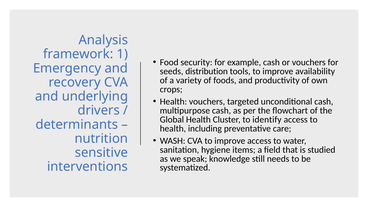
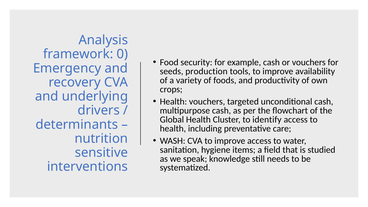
1: 1 -> 0 (122, 54)
distribution: distribution -> production (206, 71)
